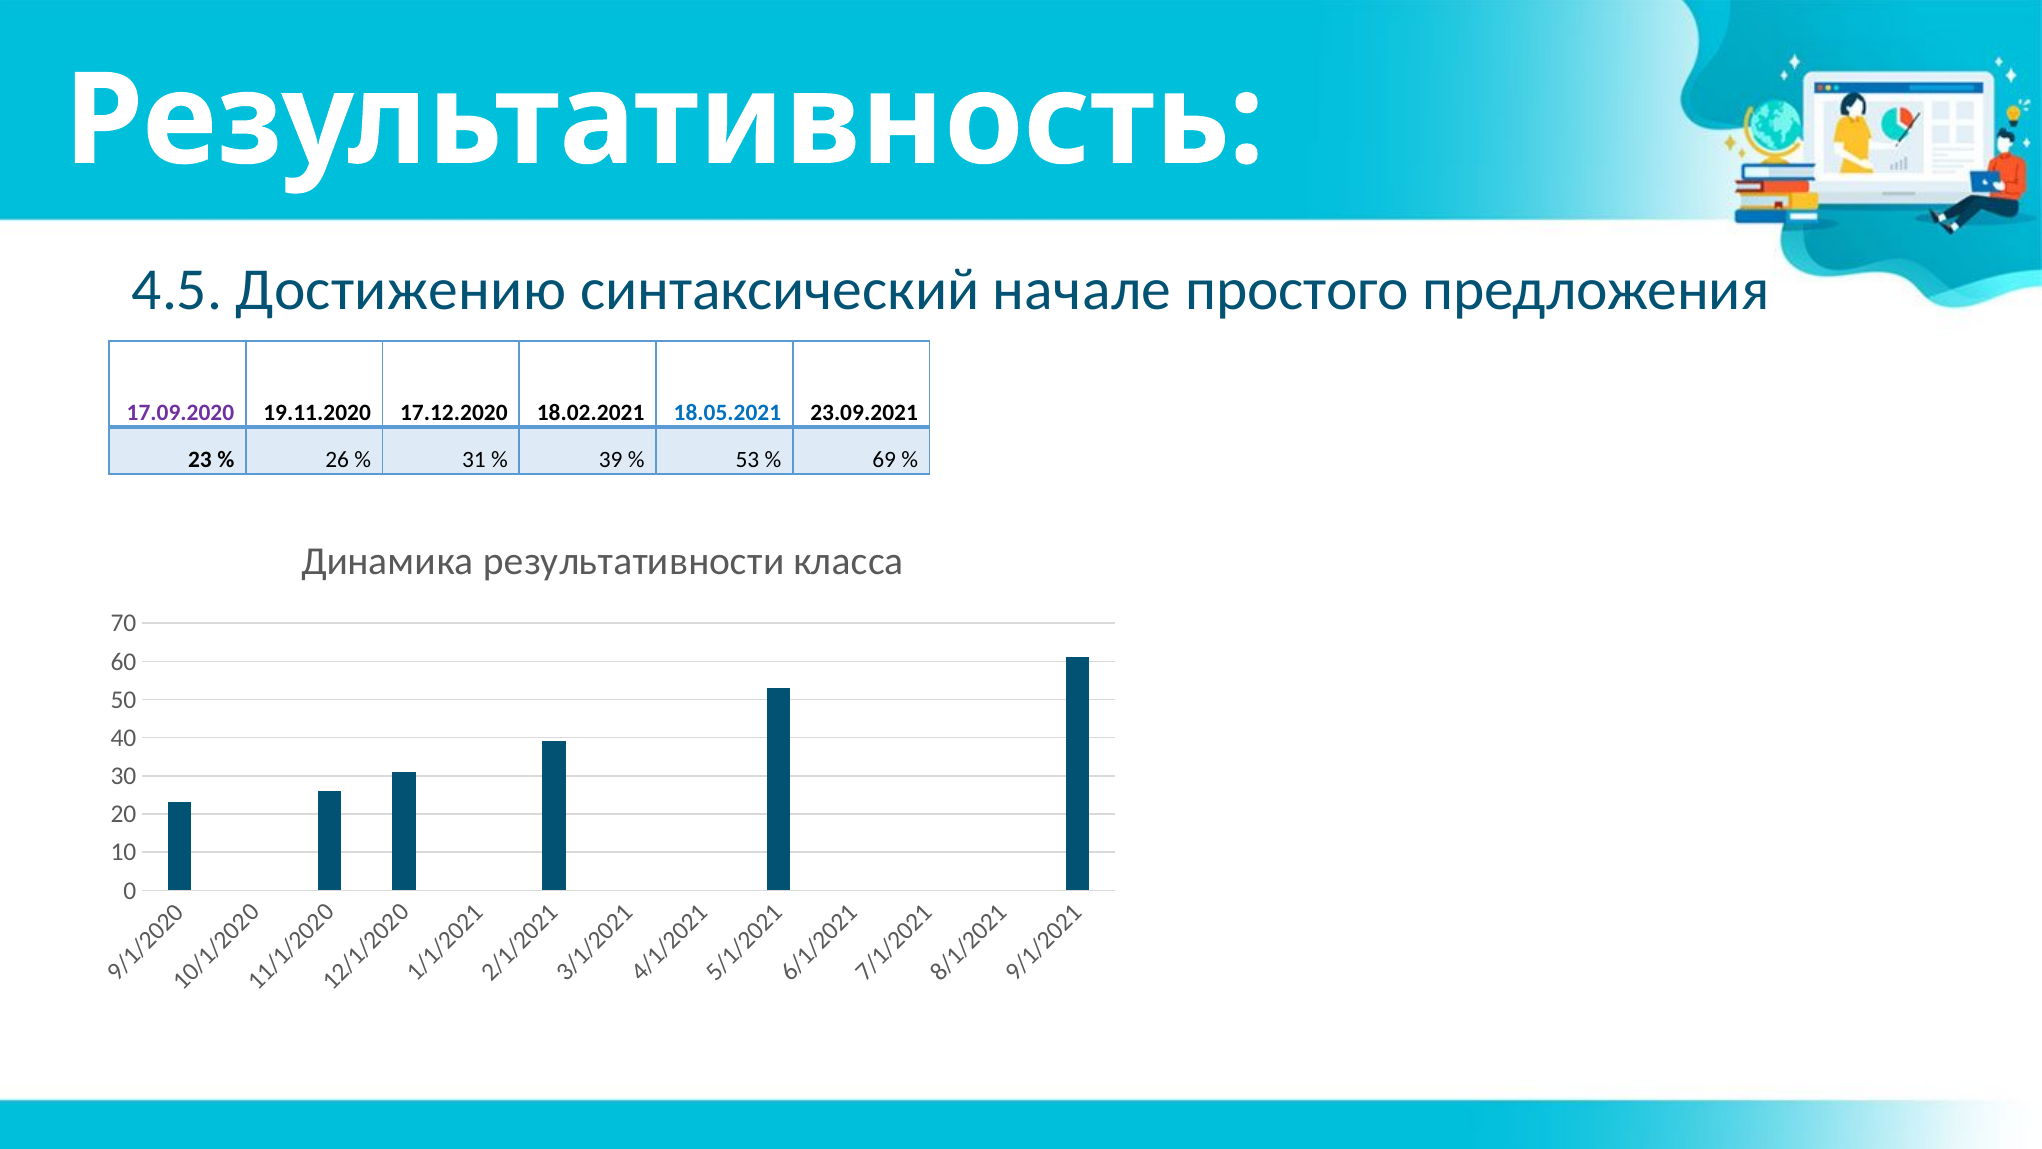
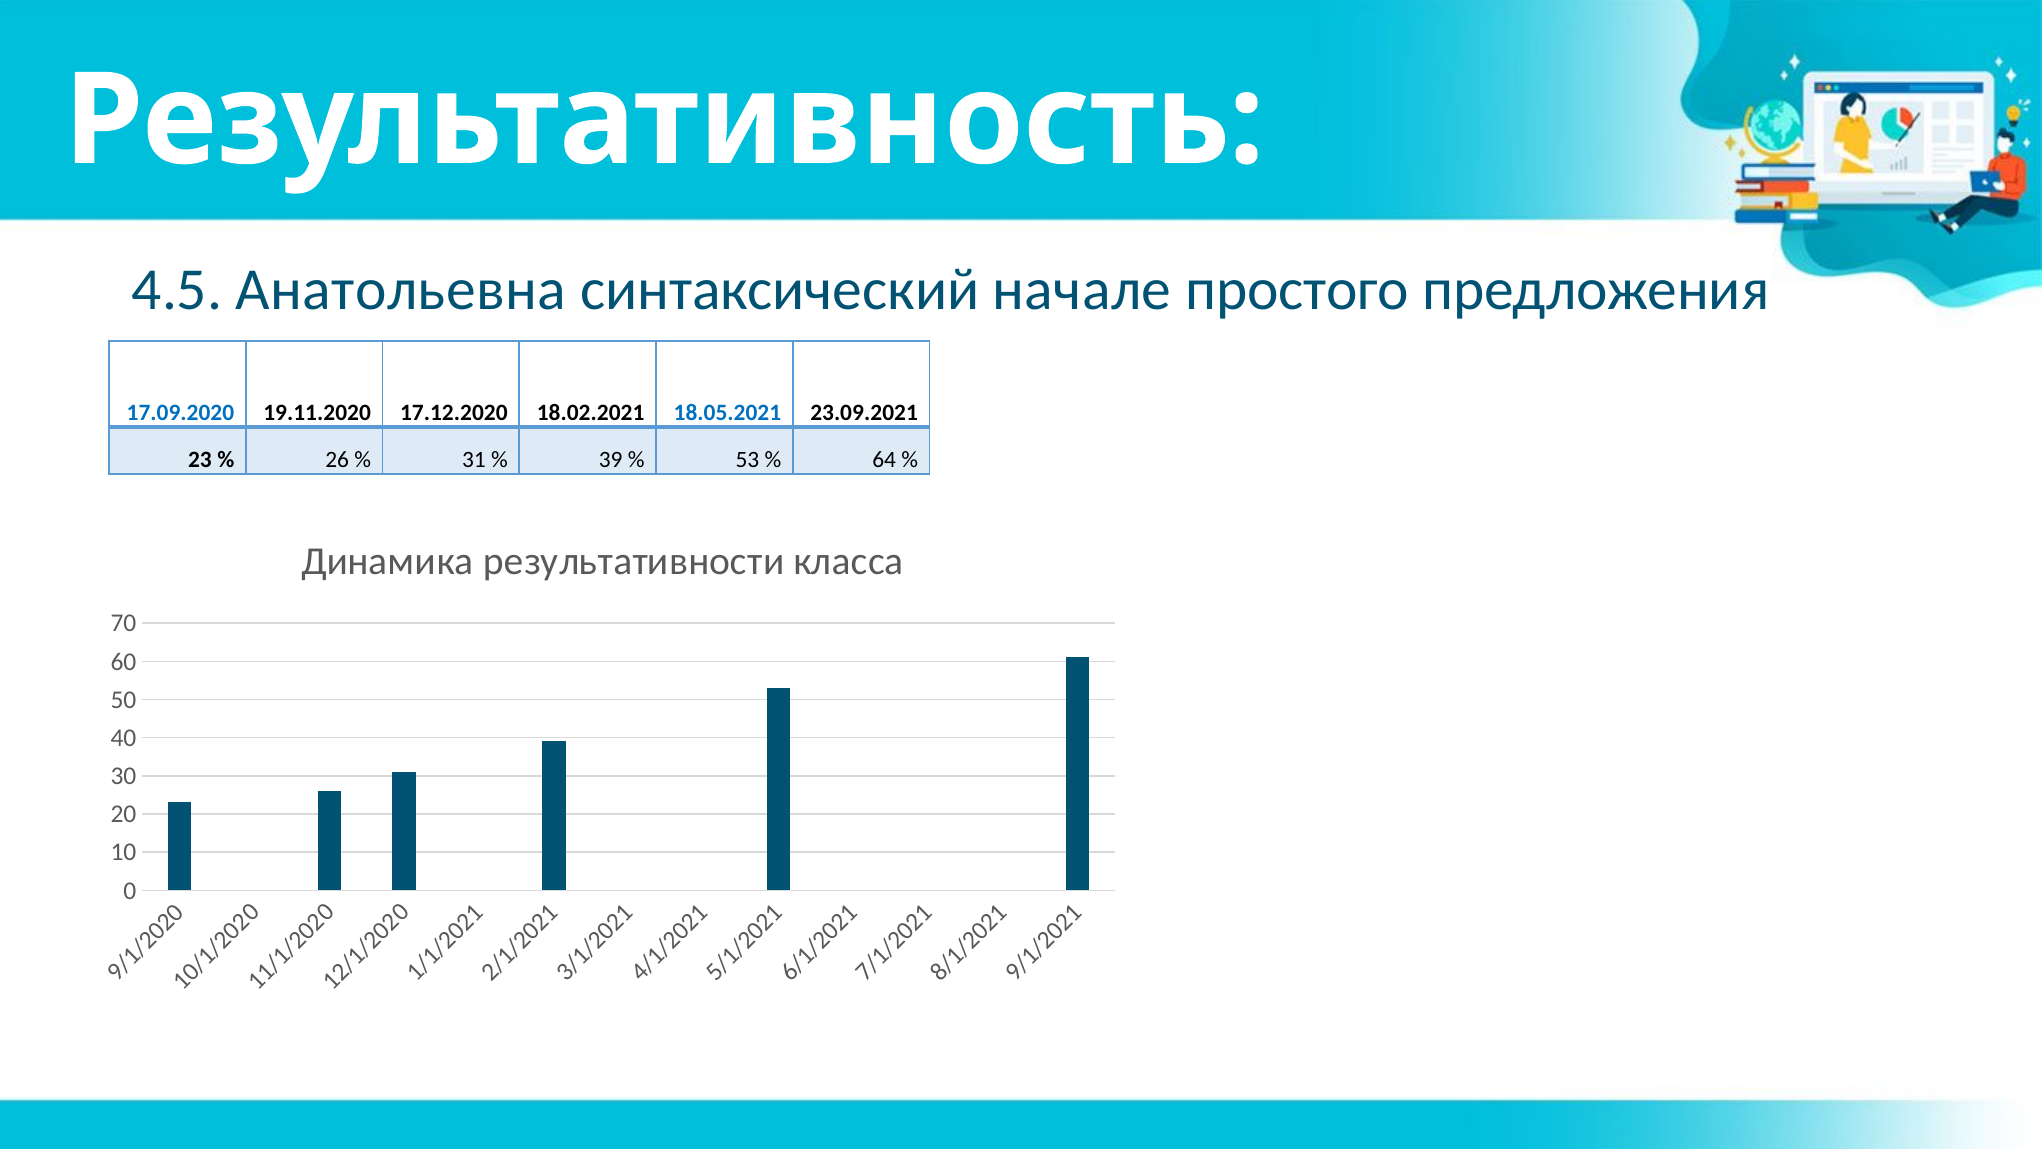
Достижению: Достижению -> Анатольевна (401, 290)
17.09.2020 colour: purple -> blue (180, 413)
69: 69 -> 64 (884, 460)
